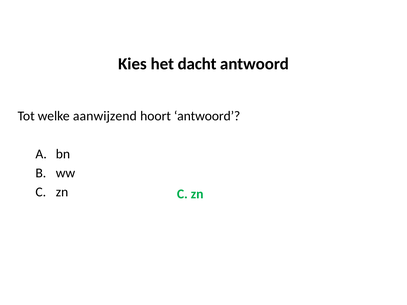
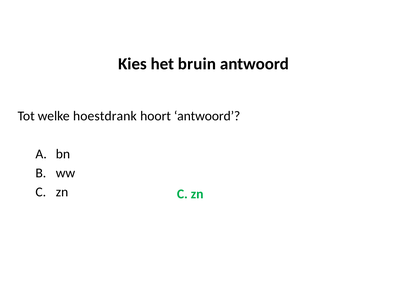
dacht: dacht -> bruin (197, 64)
aanwijzend: aanwijzend -> hoestdrank (105, 116)
